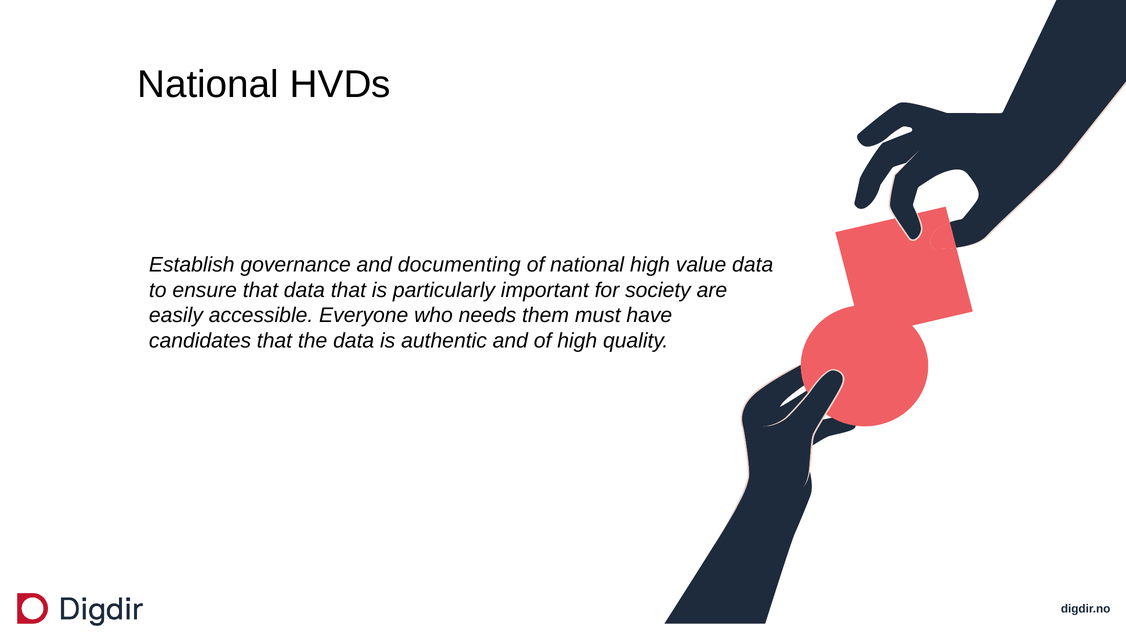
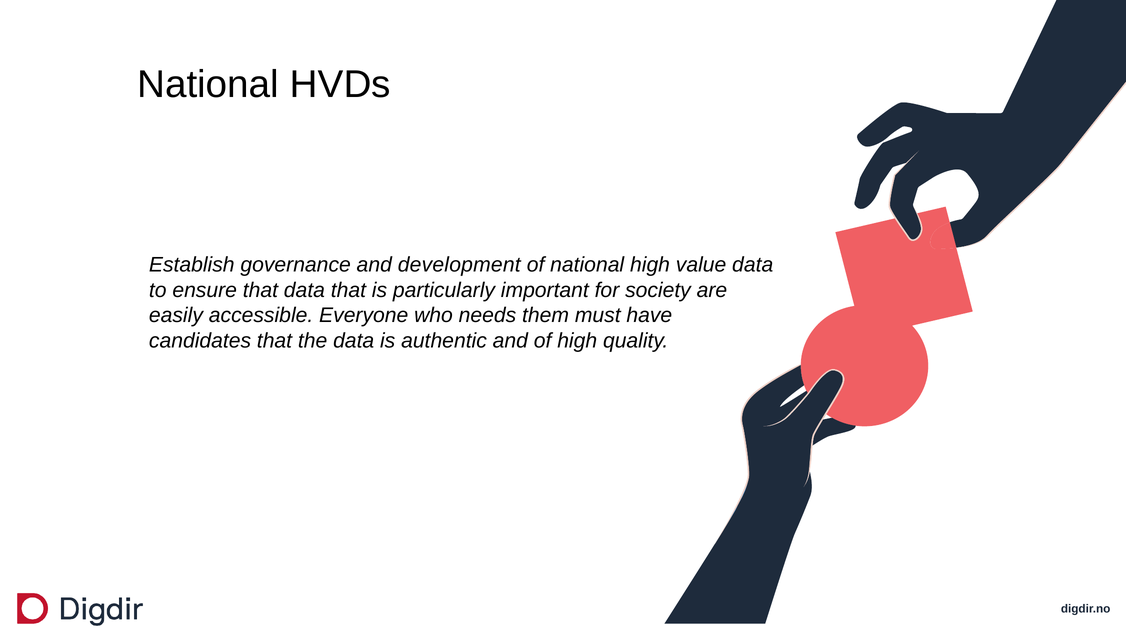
documenting: documenting -> development (459, 265)
